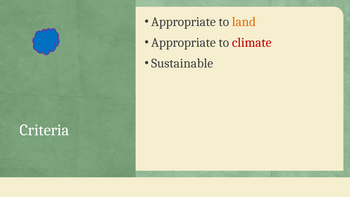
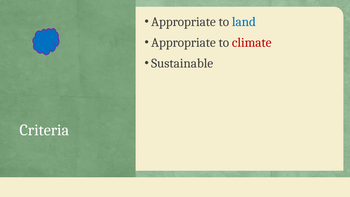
land colour: orange -> blue (244, 22)
